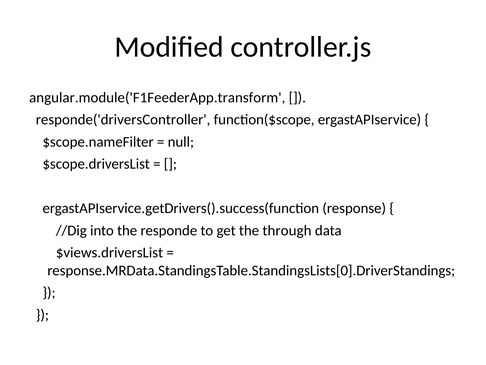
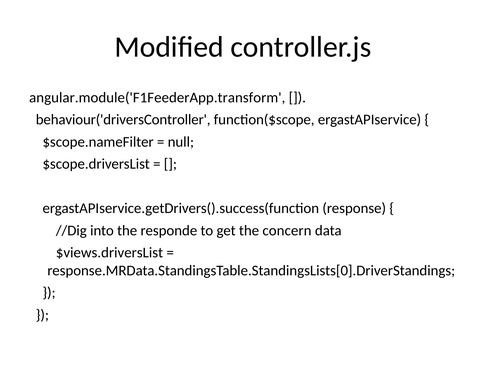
responde('driversController: responde('driversController -> behaviour('driversController (123, 120)
through: through -> concern (287, 230)
